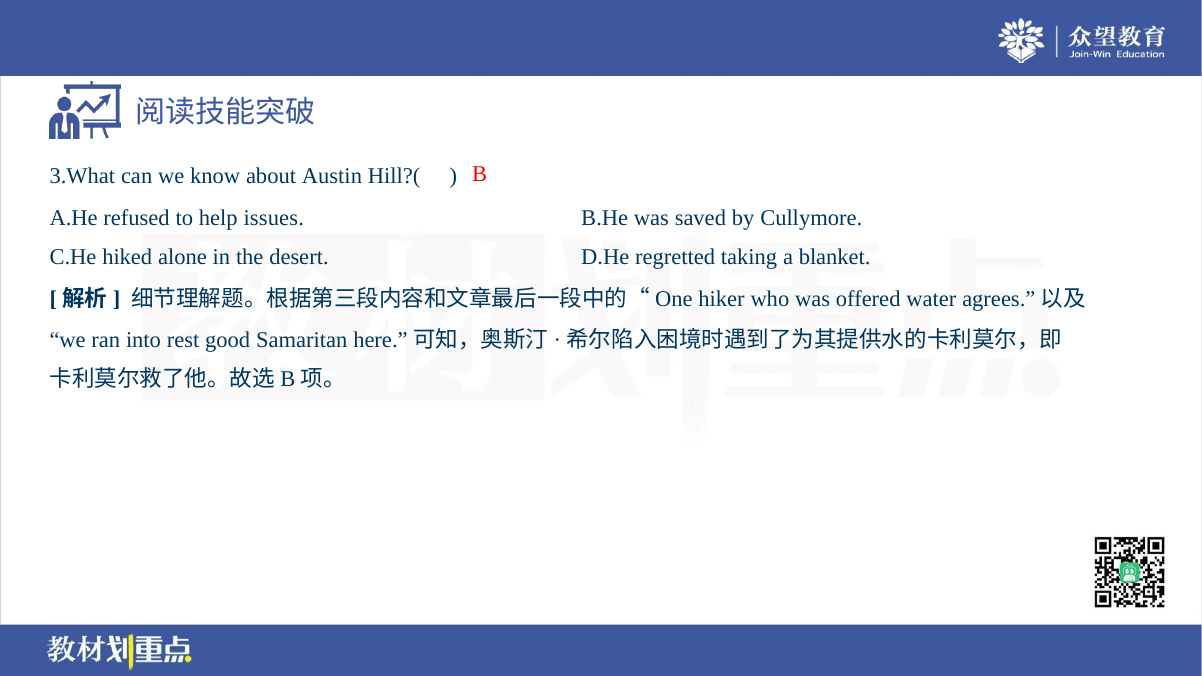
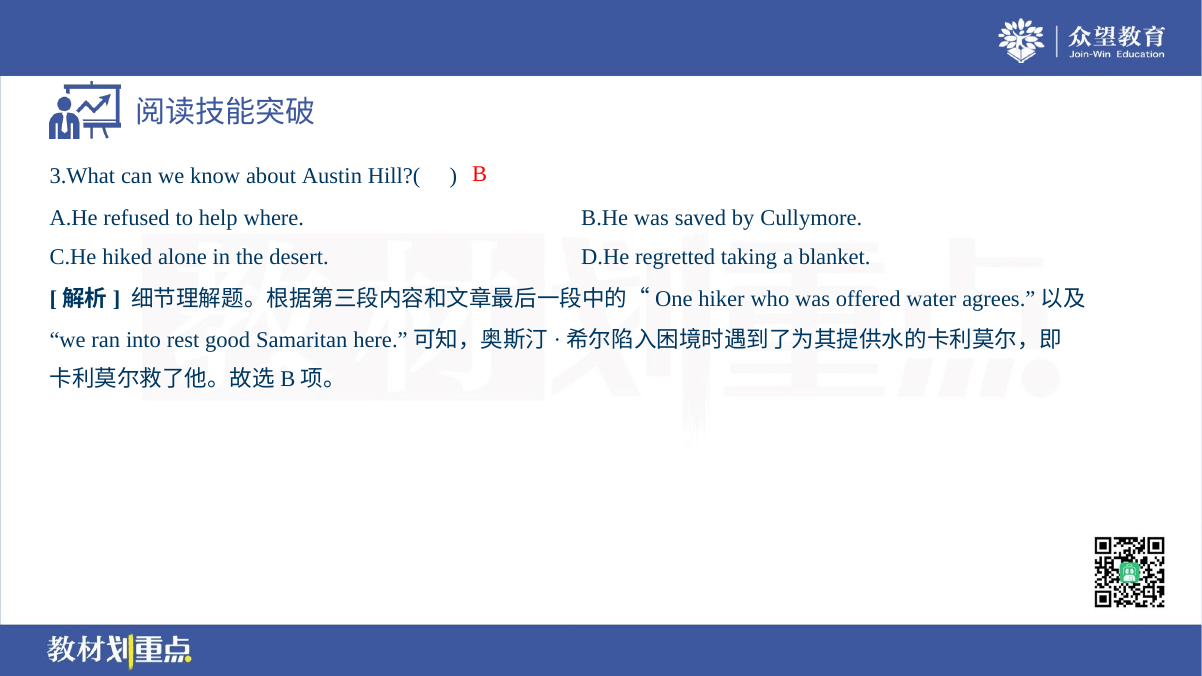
issues: issues -> where (274, 218)
